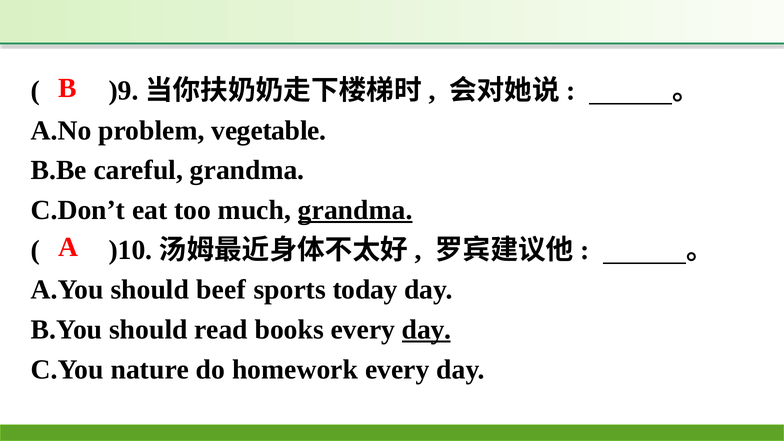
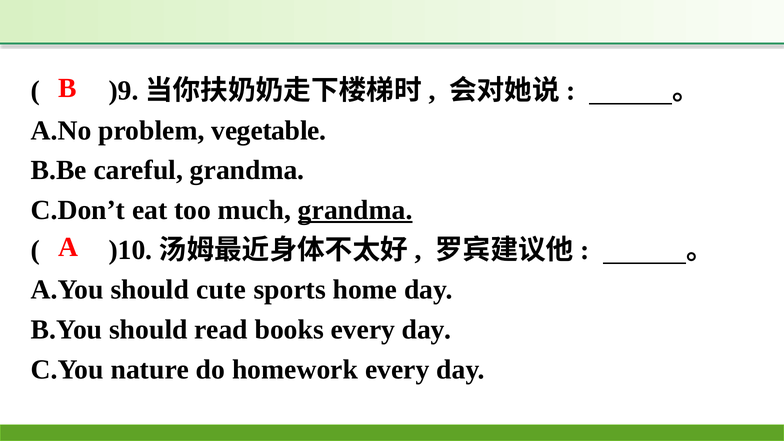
beef: beef -> cute (221, 290)
today: today -> home (365, 290)
day underline: present -> none (427, 330)
